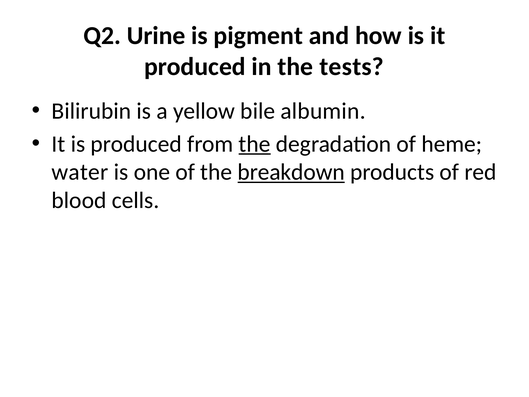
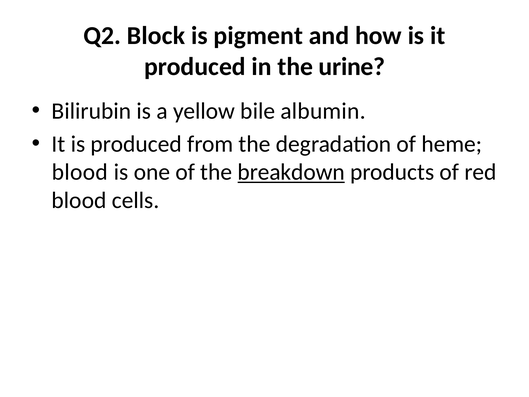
Urine: Urine -> Block (156, 36)
tests: tests -> urine (352, 67)
the underline: present -> none (255, 144)
water: water -> blood (80, 172)
